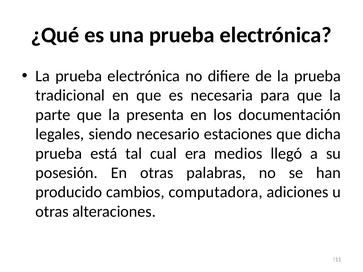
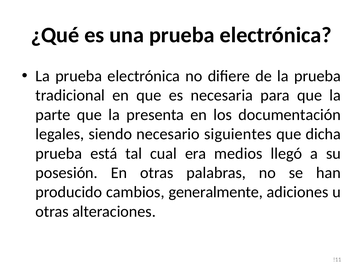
estaciones: estaciones -> siguientes (238, 134)
computadora: computadora -> generalmente (216, 192)
